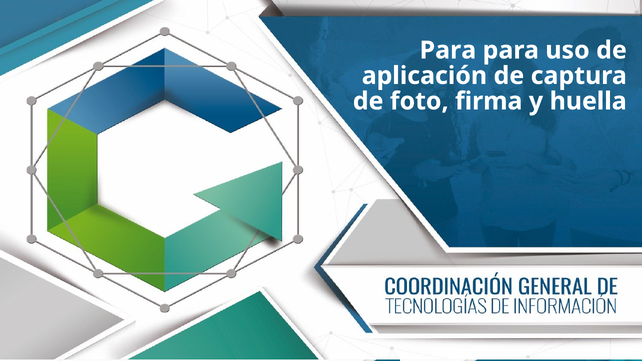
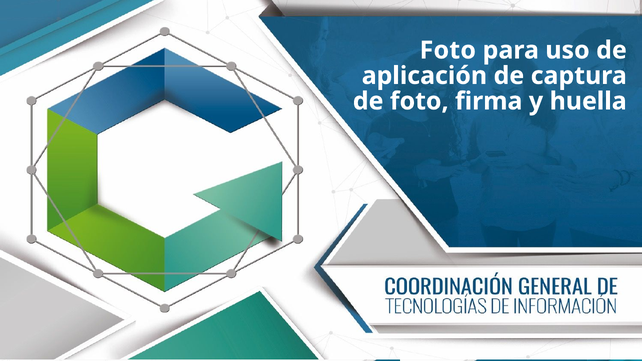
Para: Para -> Foto (448, 50)
